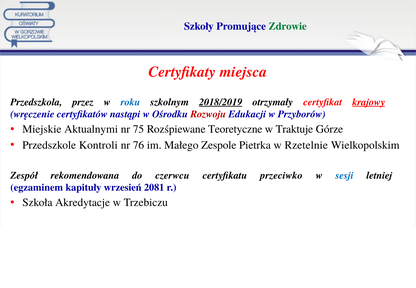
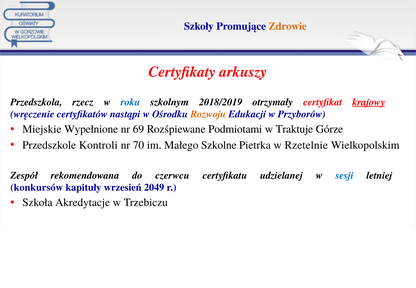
Zdrowie colour: green -> orange (288, 26)
miejsca: miejsca -> arkuszy (243, 72)
przez: przez -> rzecz (83, 102)
2018/2019 underline: present -> none (221, 102)
Rozwoju colour: red -> orange (208, 114)
Aktualnymi: Aktualnymi -> Wypełnione (91, 129)
75: 75 -> 69 (138, 129)
Teoretyczne: Teoretyczne -> Podmiotami (235, 129)
76: 76 -> 70 (138, 145)
Zespole: Zespole -> Szkolne (219, 145)
przeciwko: przeciwko -> udzielanej (281, 175)
egzaminem: egzaminem -> konkursów (37, 188)
2081: 2081 -> 2049 (154, 188)
